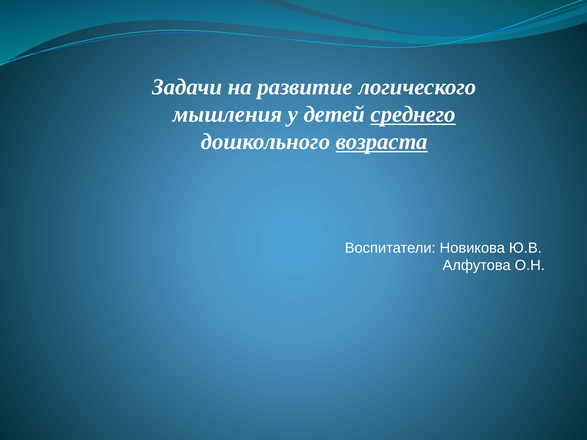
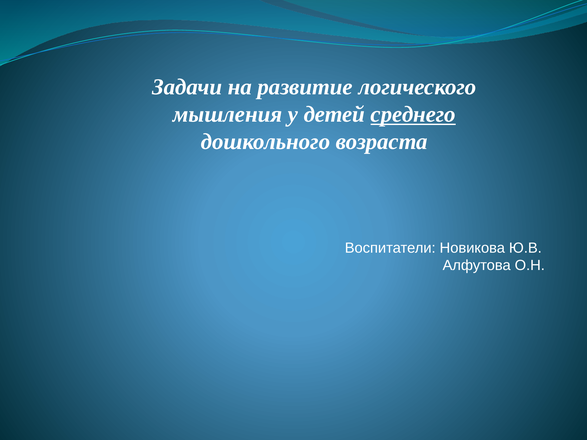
возраста underline: present -> none (382, 142)
